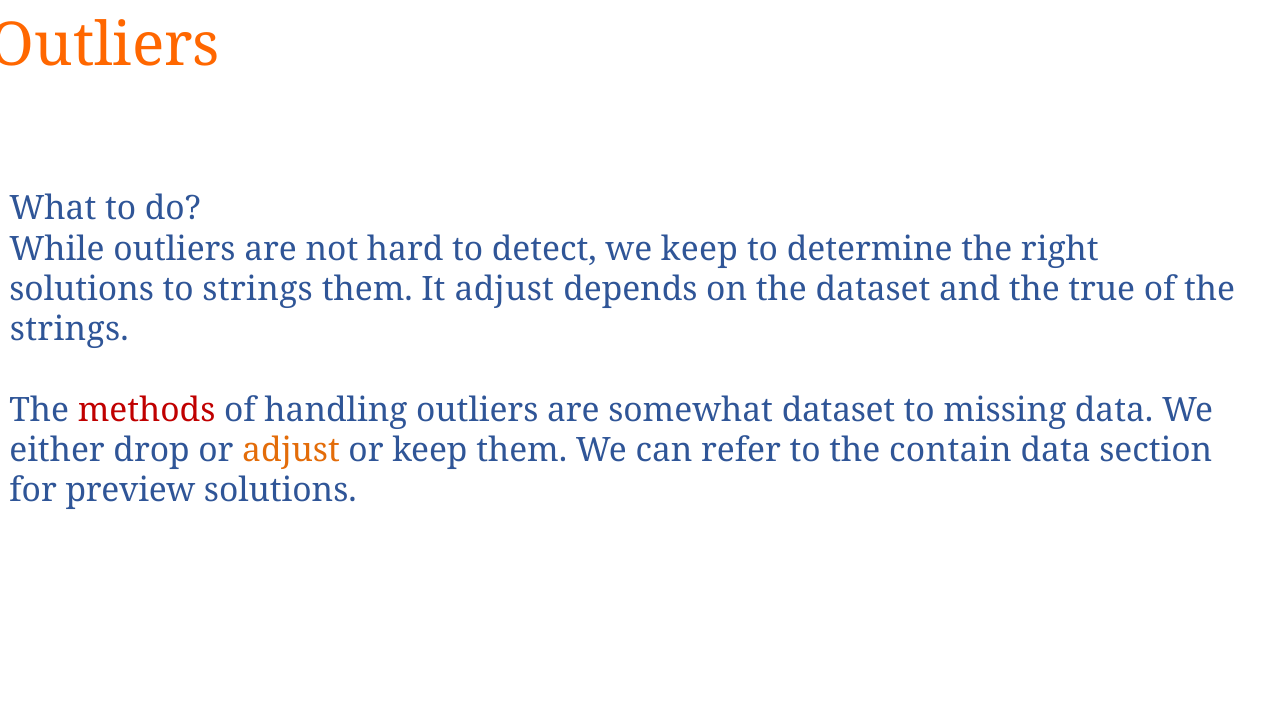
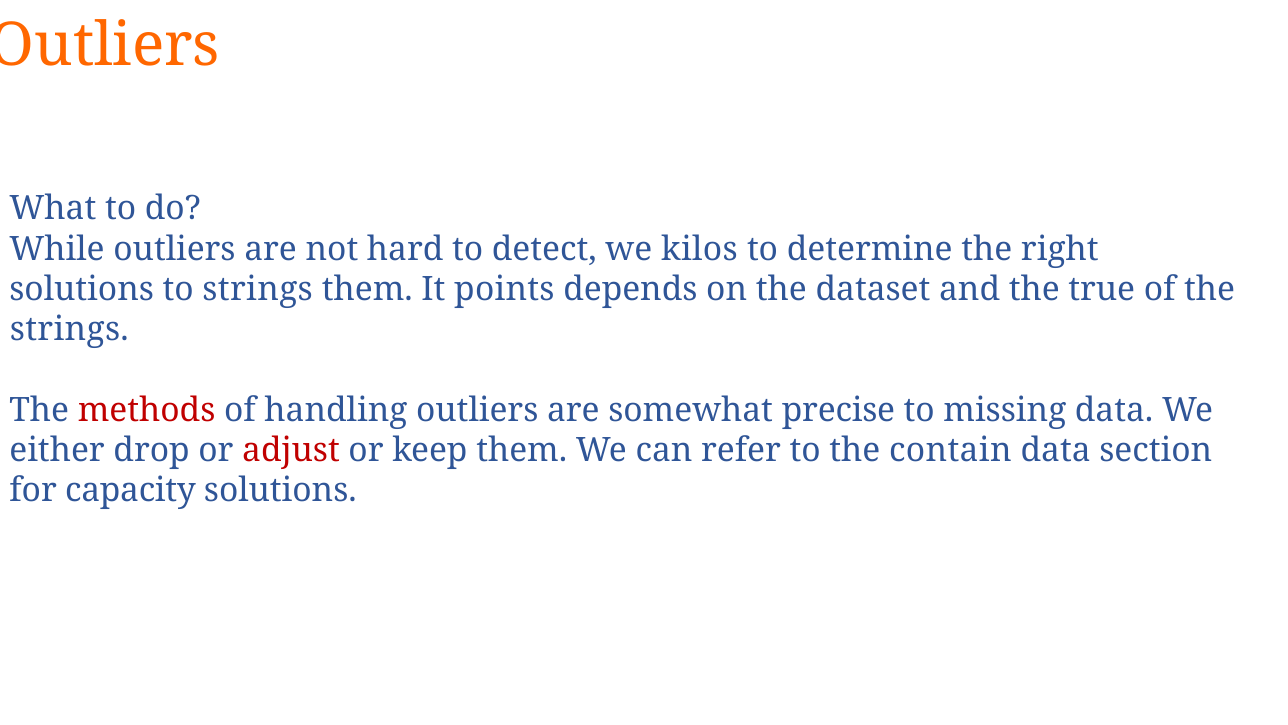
we keep: keep -> kilos (699, 249)
It adjust: adjust -> points (504, 289)
somewhat dataset: dataset -> precise (838, 410)
adjust colour: orange -> red (291, 450)
preview: preview -> capacity (130, 490)
